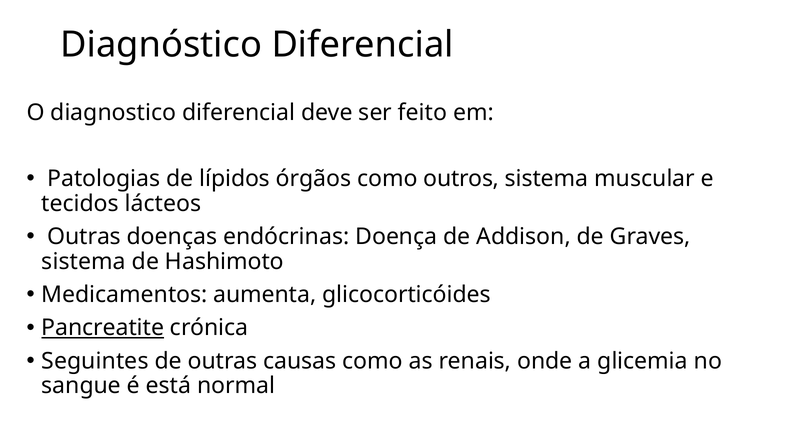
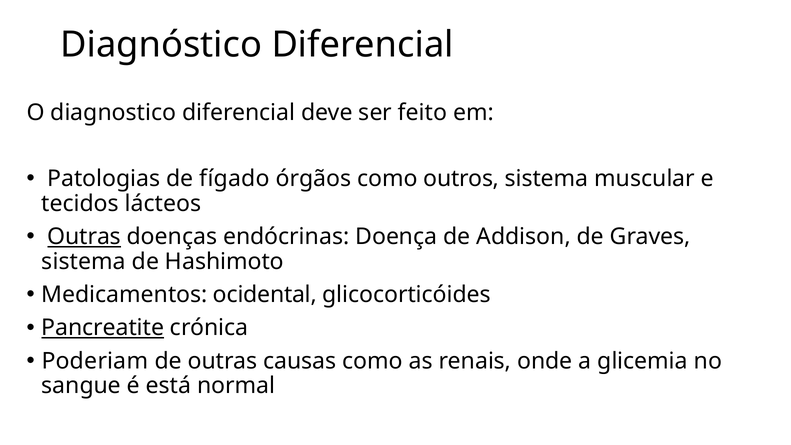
lípidos: lípidos -> fígado (235, 179)
Outras underline: none -> present (84, 237)
aumenta: aumenta -> ocidental (265, 295)
Seguintes: Seguintes -> Poderiam (95, 361)
